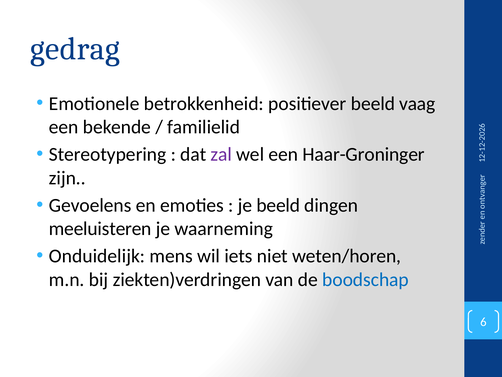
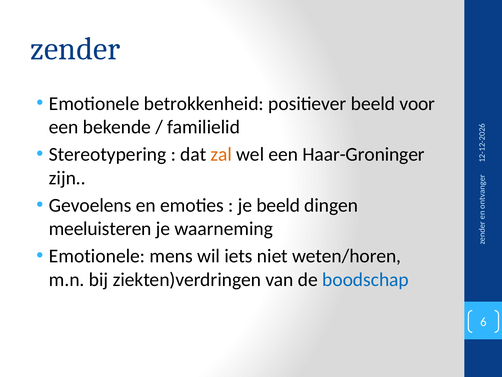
gedrag: gedrag -> zender (75, 49)
vaag: vaag -> voor (417, 103)
zal colour: purple -> orange (221, 154)
Onduidelijk: Onduidelijk -> Emotionele (97, 256)
